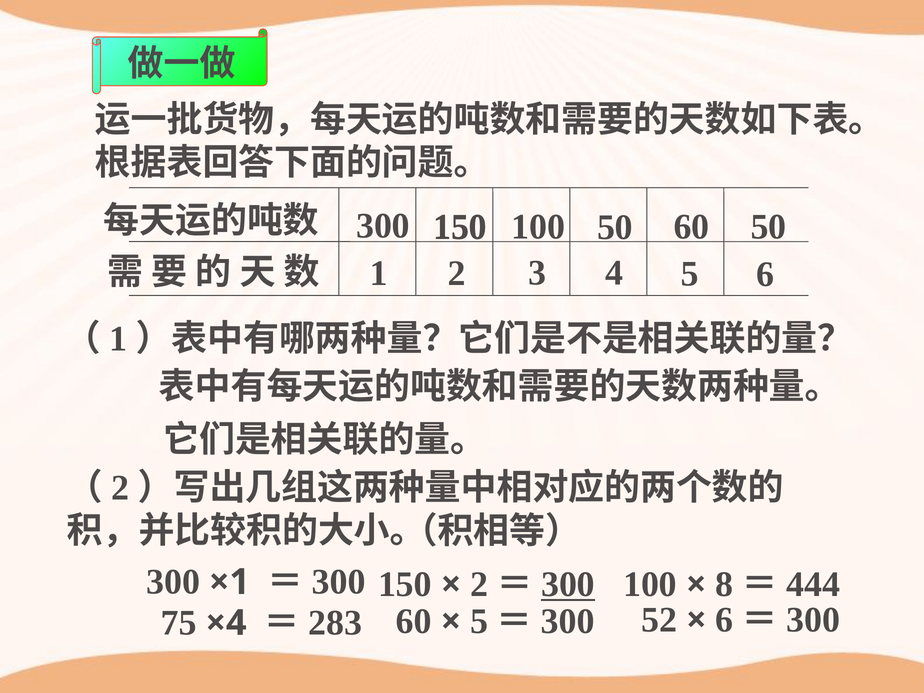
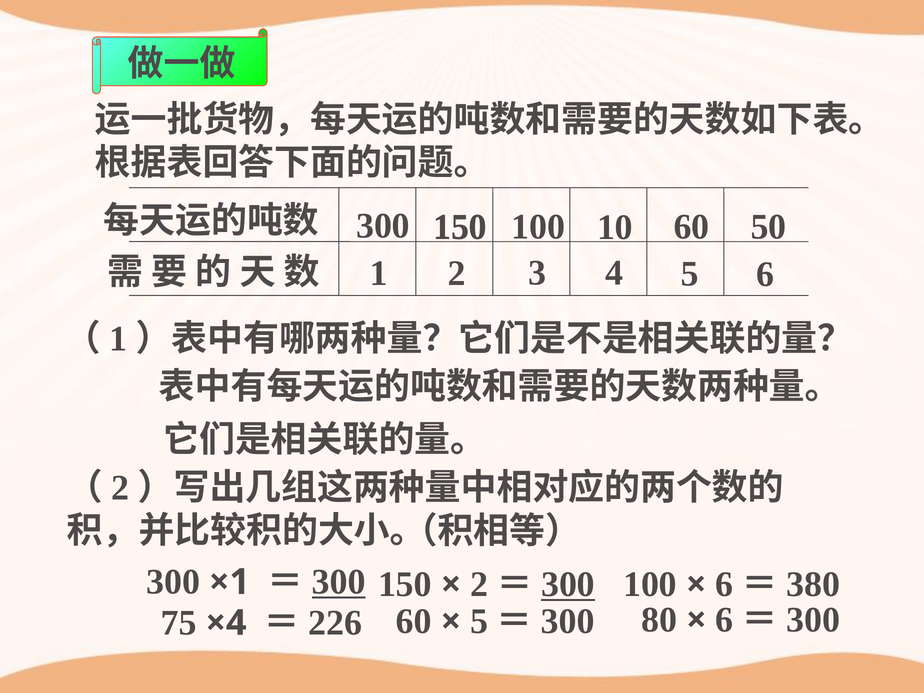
100 50: 50 -> 10 (615, 227)
300 underline: none -> present (339, 582)
8: 8 -> 6 (724, 584)
444: 444 -> 380 (813, 584)
283: 283 -> 226 (335, 623)
52: 52 -> 80 (659, 620)
